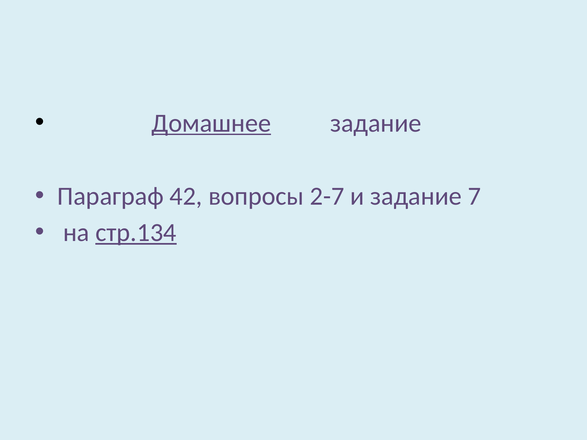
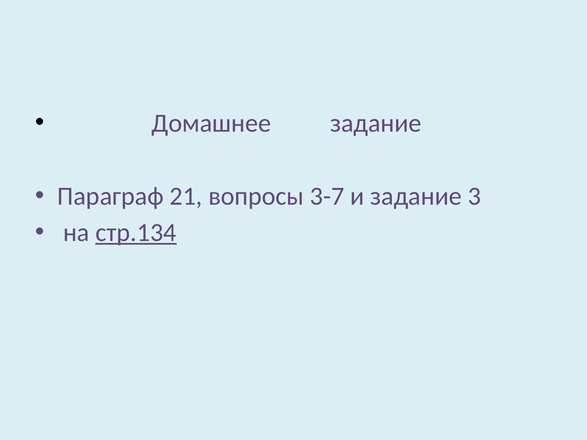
Домашнее underline: present -> none (211, 123)
42: 42 -> 21 (186, 196)
2-7: 2-7 -> 3-7 (327, 196)
7: 7 -> 3 (474, 196)
